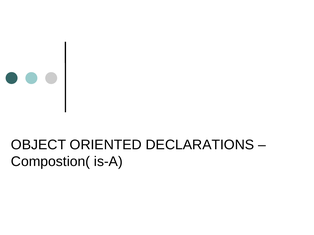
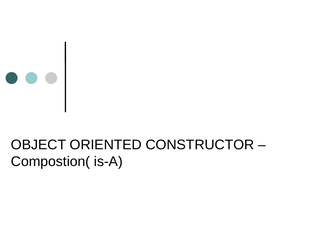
DECLARATIONS: DECLARATIONS -> CONSTRUCTOR (200, 145)
